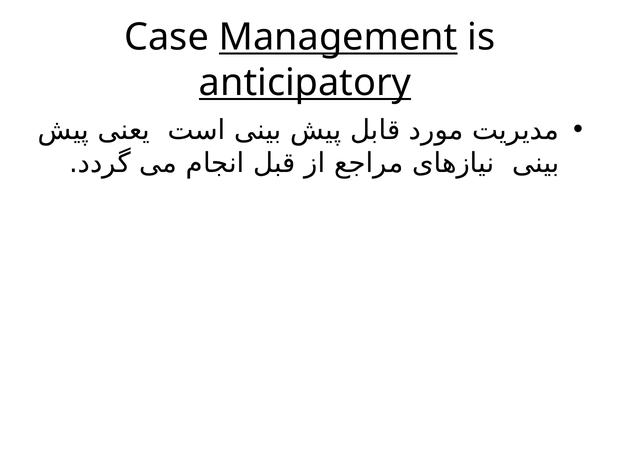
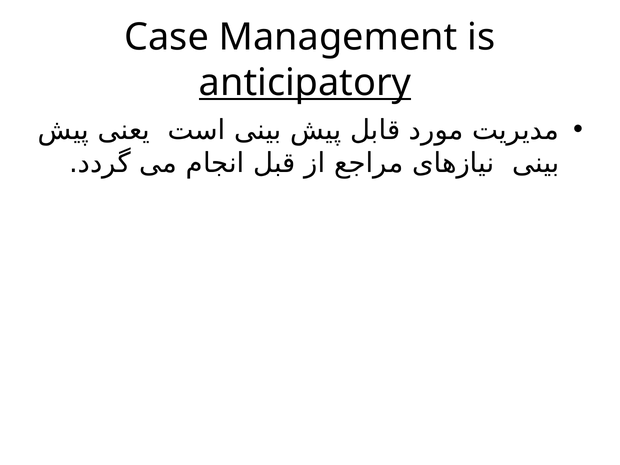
Management underline: present -> none (338, 37)
